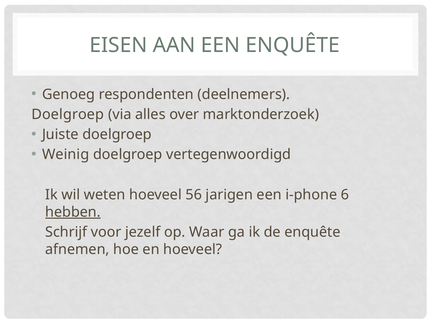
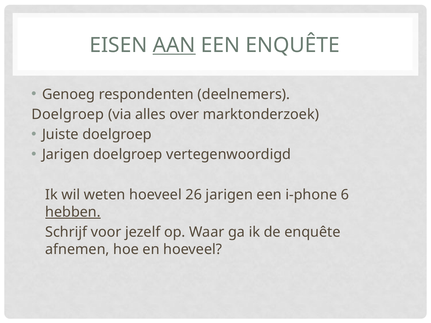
AAN underline: none -> present (174, 45)
Weinig: Weinig -> Jarigen (66, 155)
56: 56 -> 26 (194, 195)
